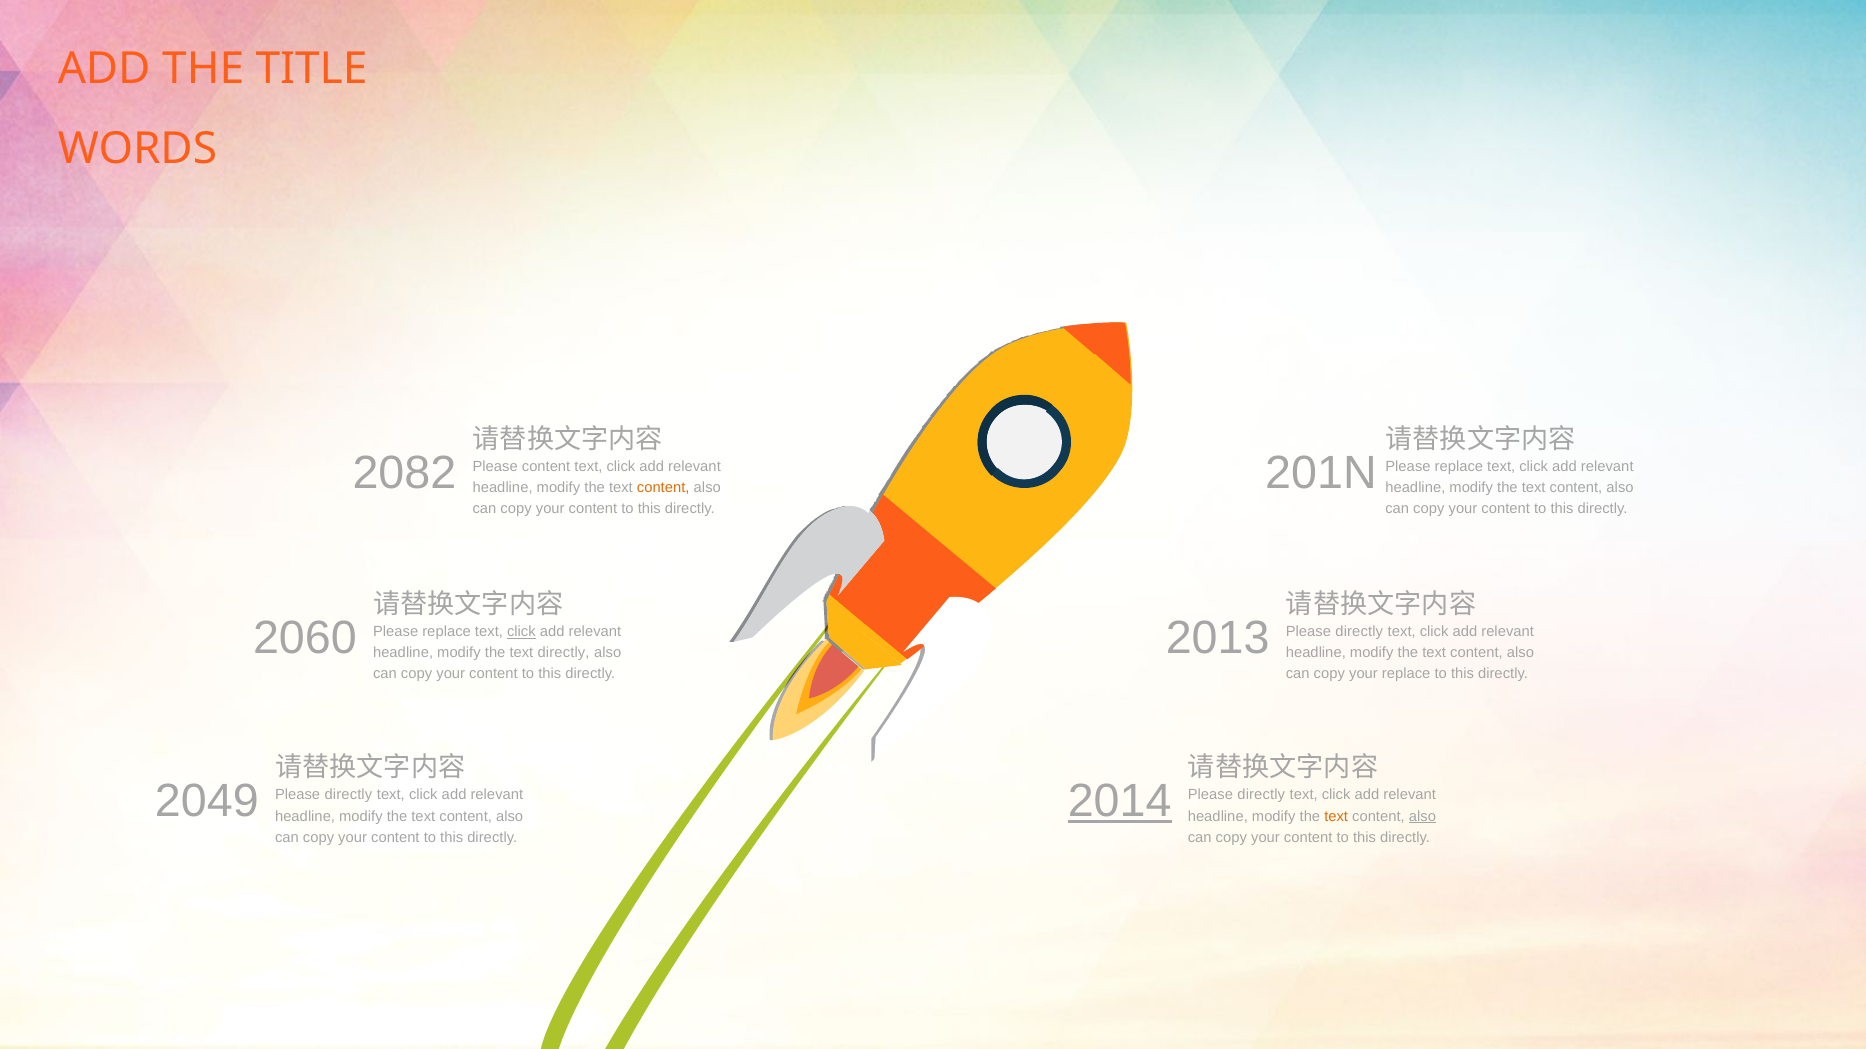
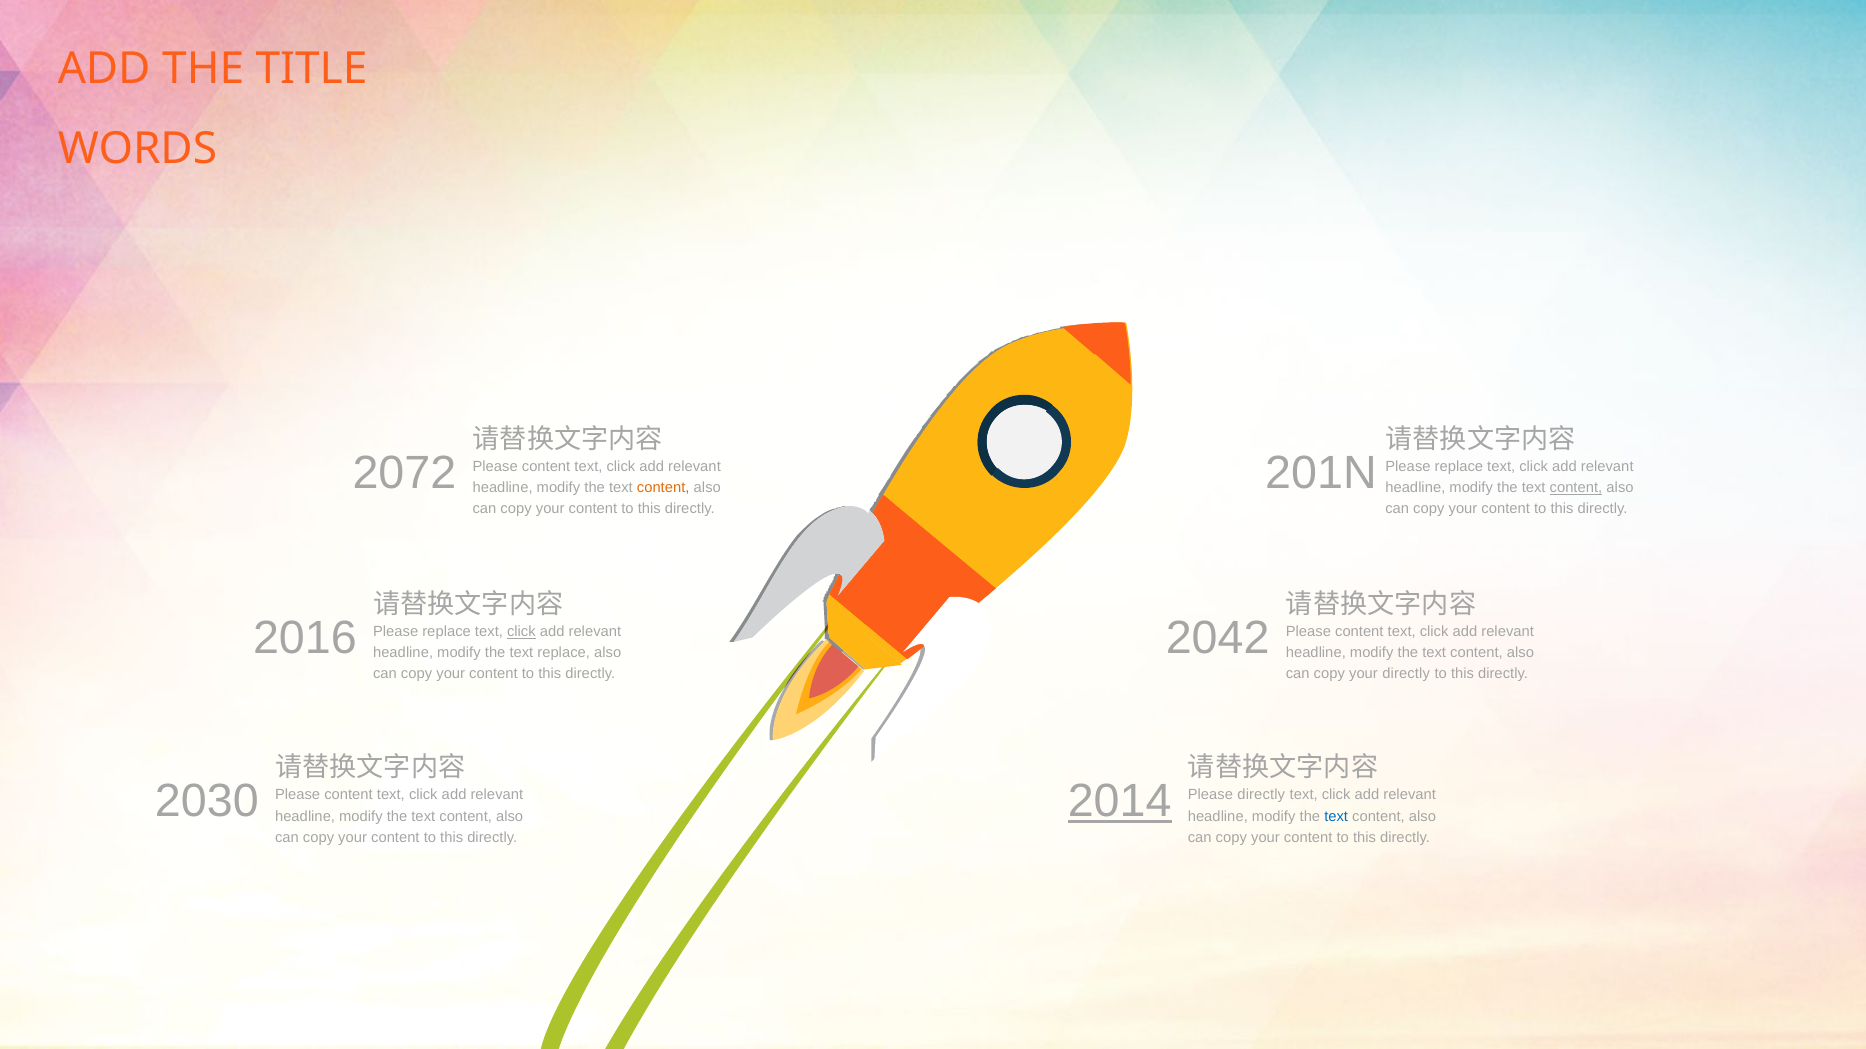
2082: 2082 -> 2072 (404, 473)
content underline: none -> present (1576, 488)
2060: 2060 -> 2016 (305, 638)
2013: 2013 -> 2042 (1218, 638)
directly: directly -> content (1359, 632)
text directly: directly -> replace (564, 653)
your replace: replace -> directly (1406, 674)
2049: 2049 -> 2030 (207, 802)
directly: directly -> content (349, 796)
text colour: orange -> blue (1336, 817)
also underline: present -> none (1422, 817)
